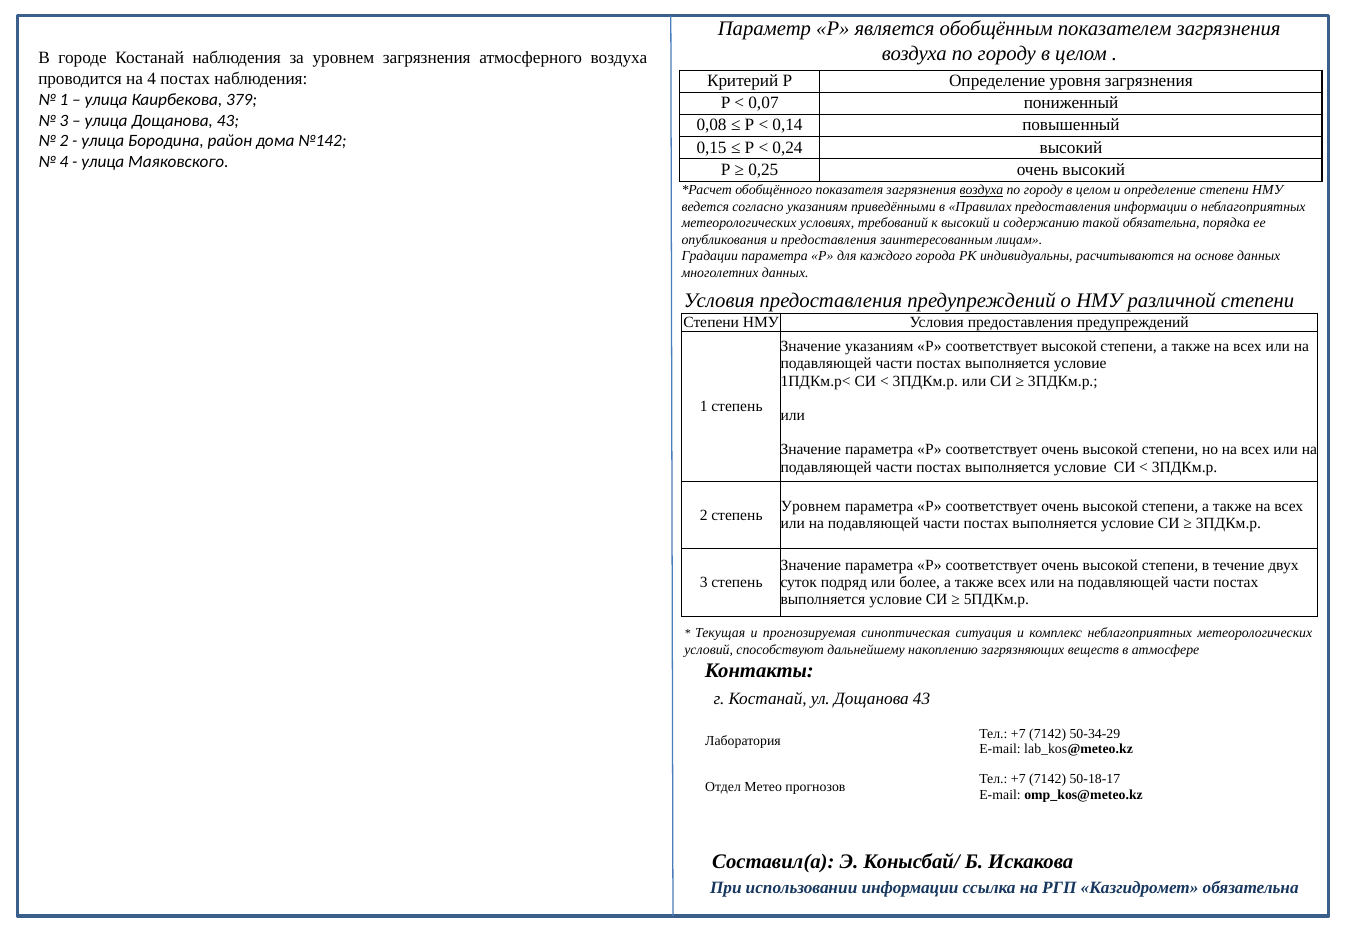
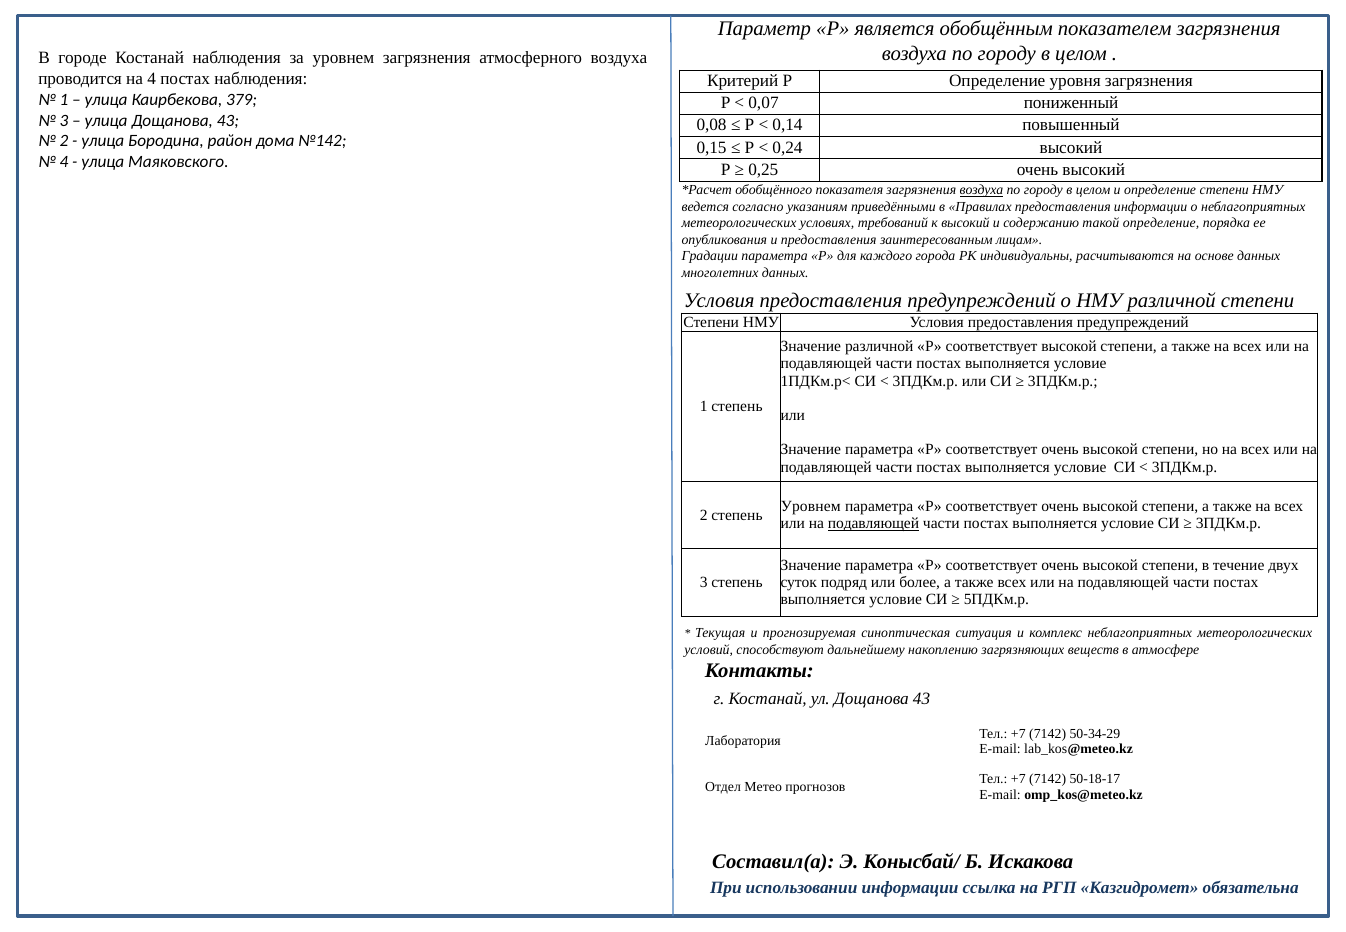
такой обязательна: обязательна -> определение (1161, 223)
Значение указаниям: указаниям -> различной (879, 346)
подавляющей underline: none -> present (873, 524)
